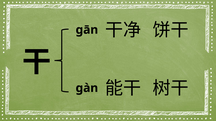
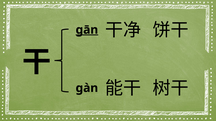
gān underline: none -> present (87, 30)
